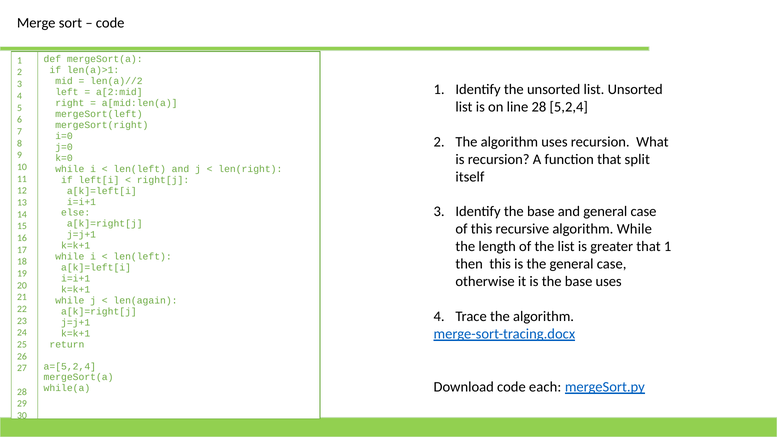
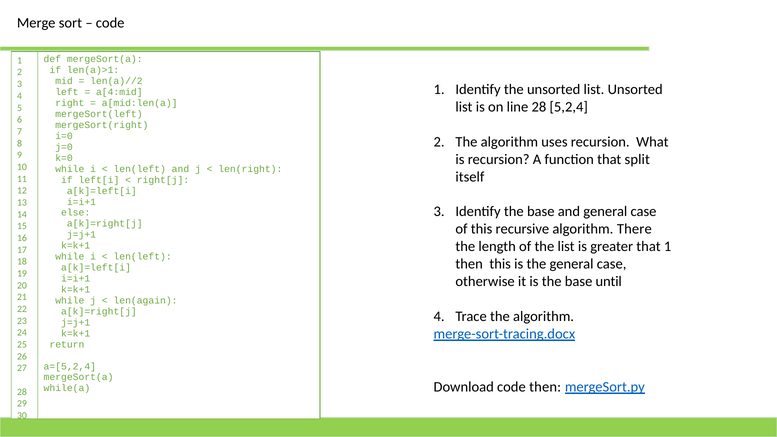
a[2:mid: a[2:mid -> a[4:mid (119, 92)
algorithm While: While -> There (634, 229)
base uses: uses -> until (609, 282)
code each: each -> then (545, 387)
